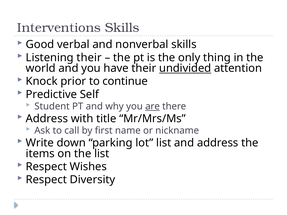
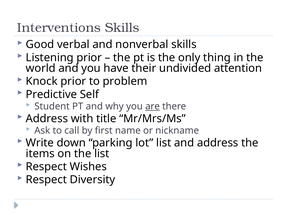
Listening their: their -> prior (89, 58)
undivided underline: present -> none (185, 68)
continue: continue -> problem (125, 81)
